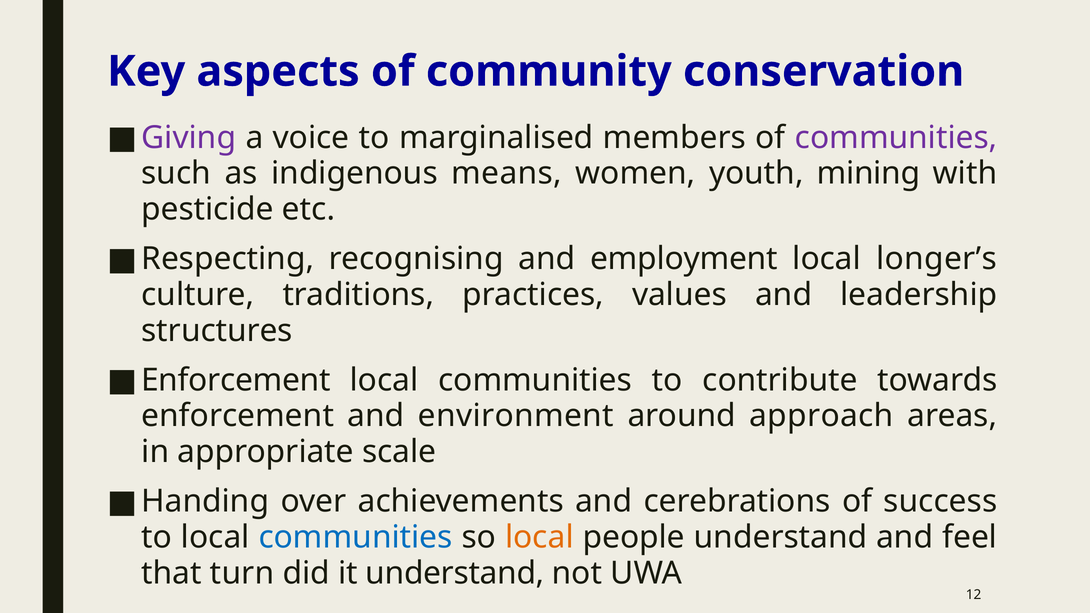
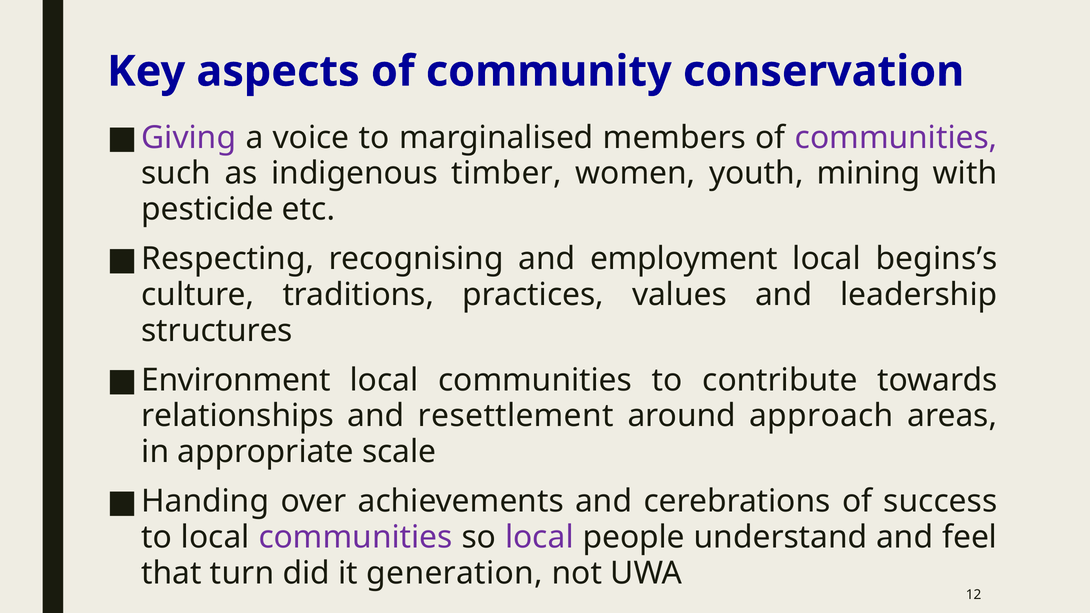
means: means -> timber (507, 173)
longer’s: longer’s -> begins’s (937, 259)
Enforcement: Enforcement -> Environment (236, 380)
enforcement: enforcement -> relationships (238, 416)
environment: environment -> resettlement (516, 416)
communities colour: blue -> purple (356, 537)
local colour: orange -> purple (539, 537)
it understand: understand -> generation (455, 573)
